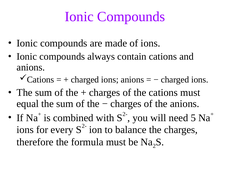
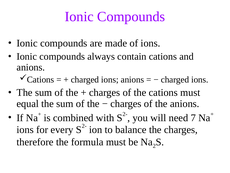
5: 5 -> 7 (193, 118)
